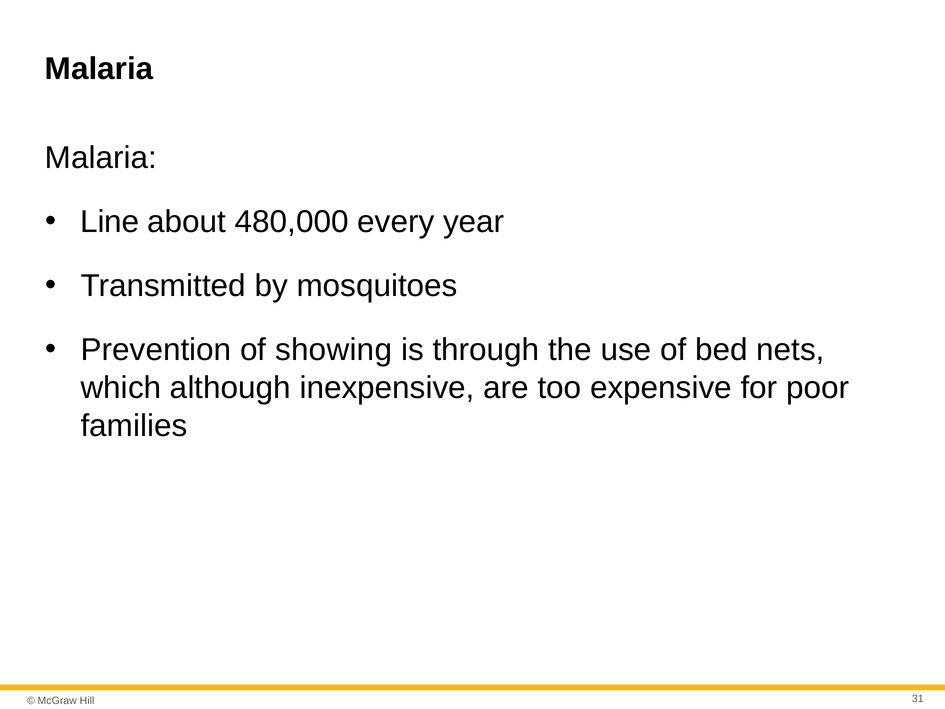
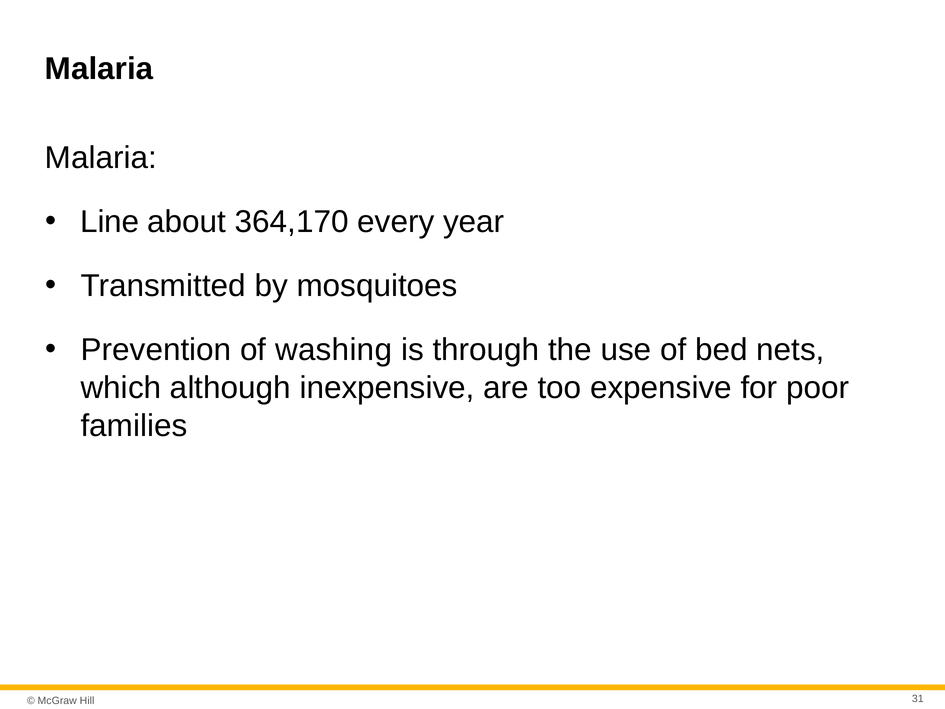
480,000: 480,000 -> 364,170 (292, 222)
showing: showing -> washing (334, 350)
